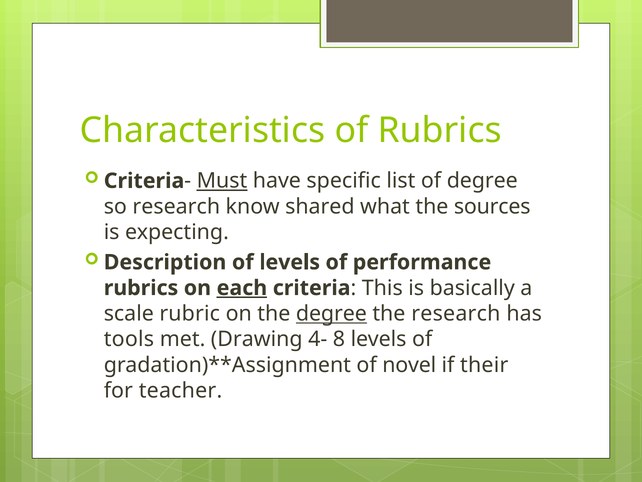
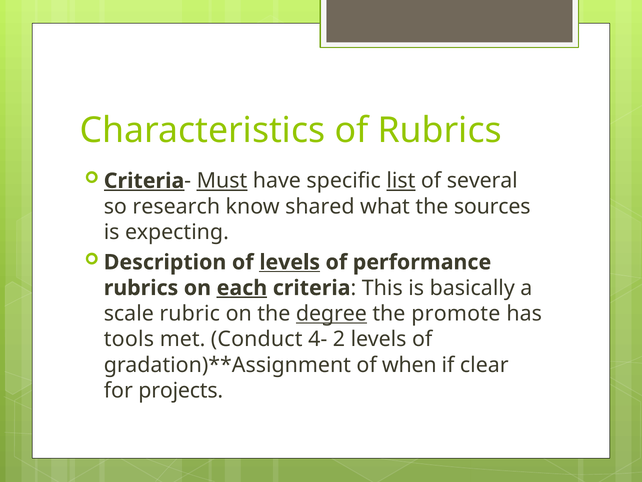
Criteria underline: none -> present (144, 181)
list underline: none -> present (401, 181)
of degree: degree -> several (482, 181)
levels underline: none -> present (290, 262)
the research: research -> promote (456, 313)
Drawing: Drawing -> Conduct (257, 339)
8: 8 -> 2 (339, 339)
novel: novel -> when (409, 365)
their: their -> clear (484, 365)
teacher: teacher -> projects (181, 390)
